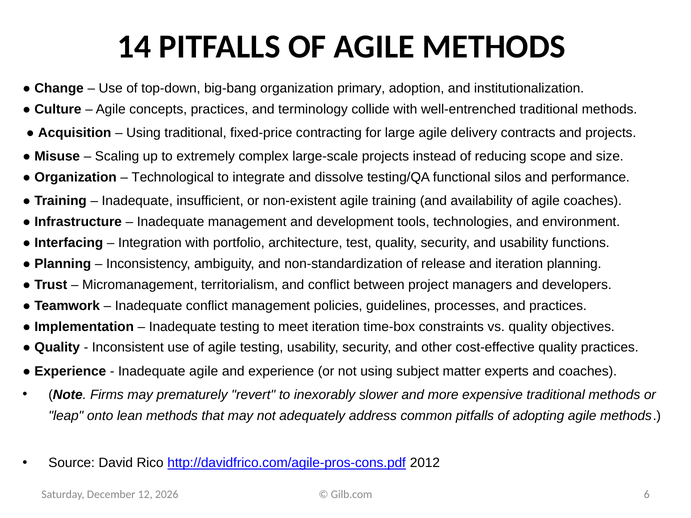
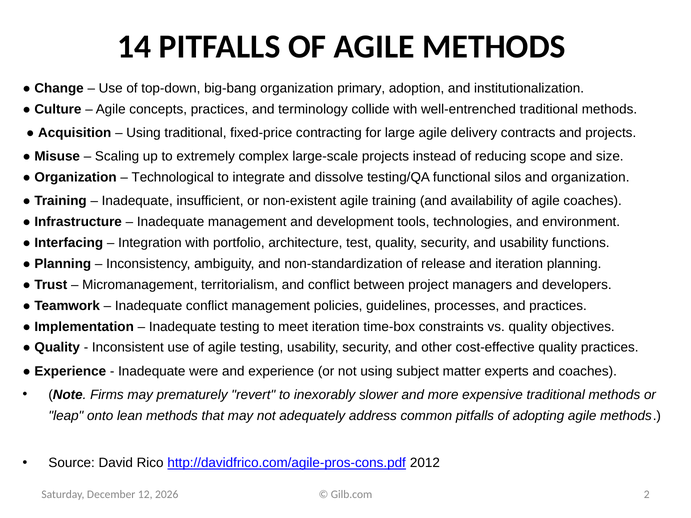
and performance: performance -> organization (590, 177)
Inadequate agile: agile -> were (204, 371)
6: 6 -> 2 (647, 495)
